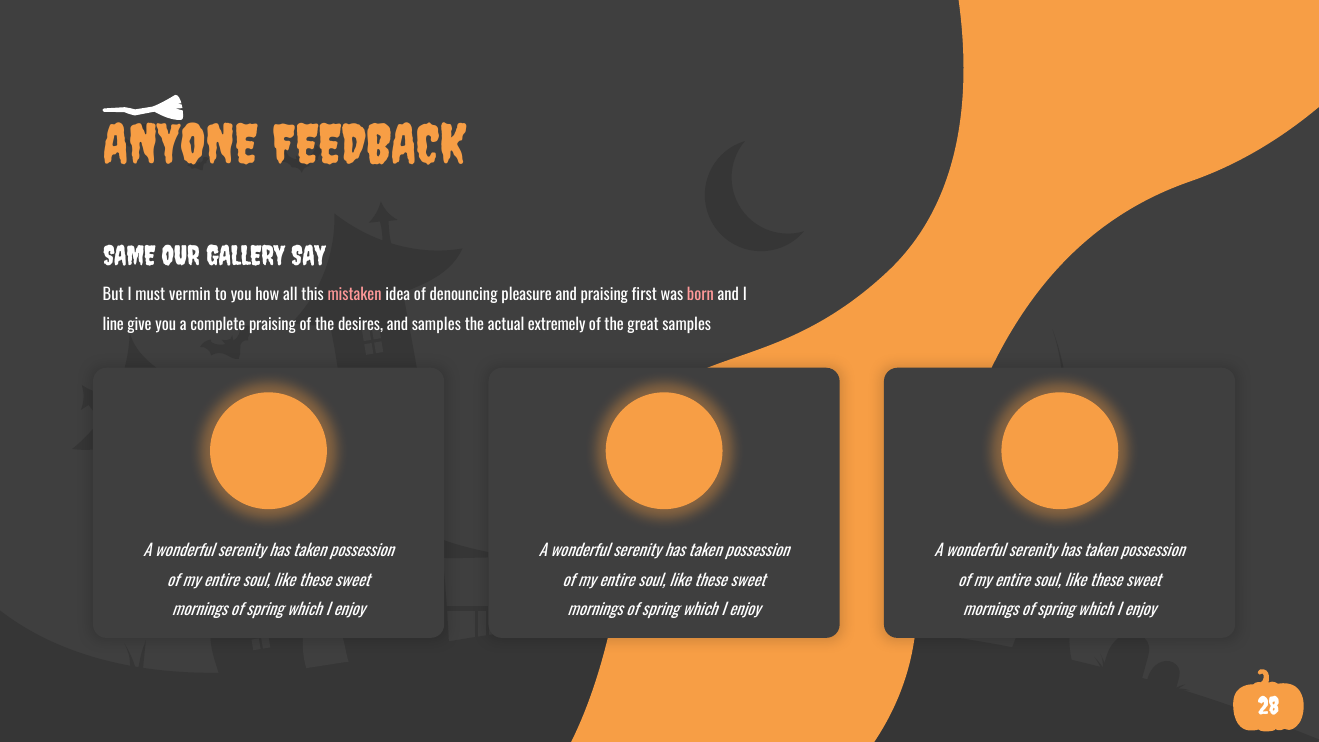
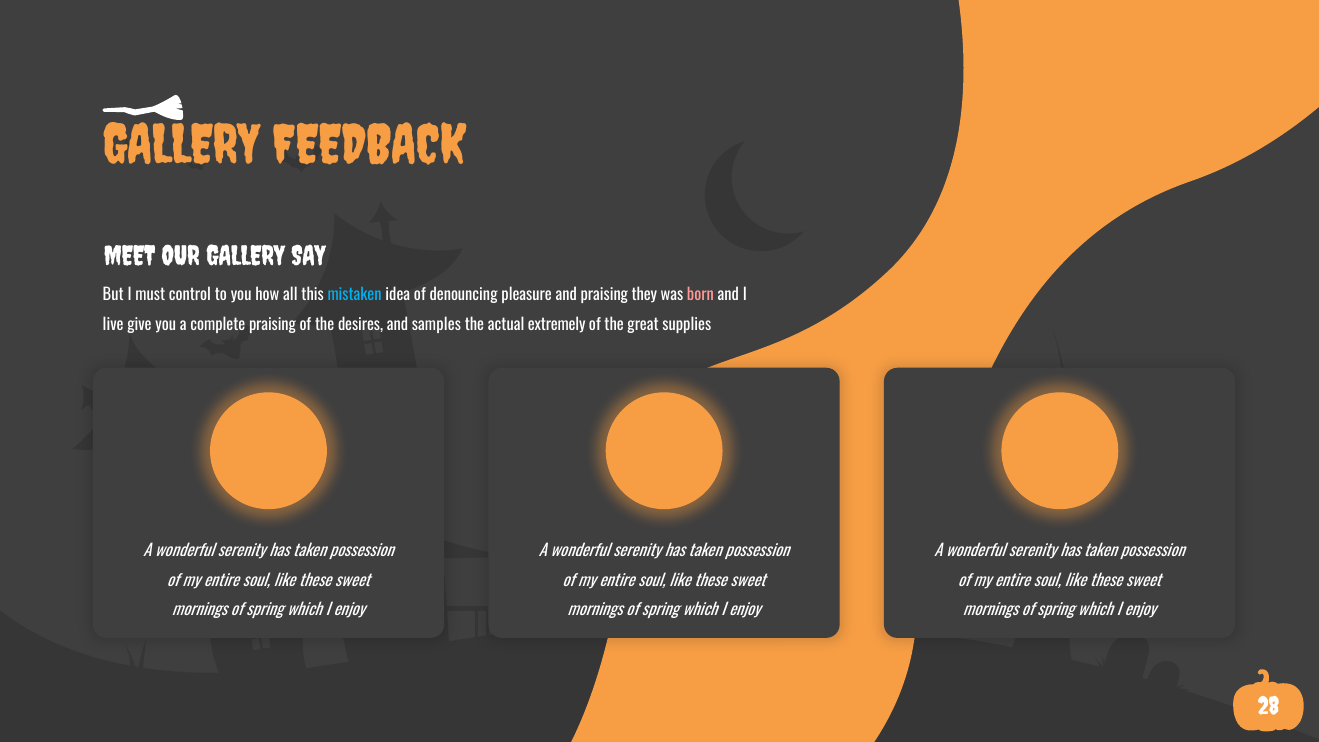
ANYONE: ANYONE -> GALLERY (181, 145)
SAME: SAME -> MEET (130, 257)
vermin: vermin -> control (190, 295)
mistaken colour: pink -> light blue (355, 295)
first: first -> they (644, 295)
line: line -> live (113, 325)
great samples: samples -> supplies (687, 325)
